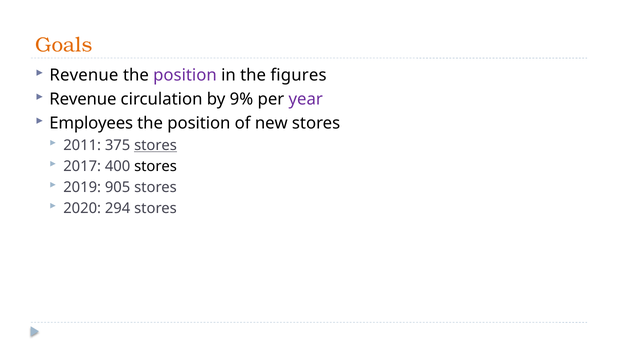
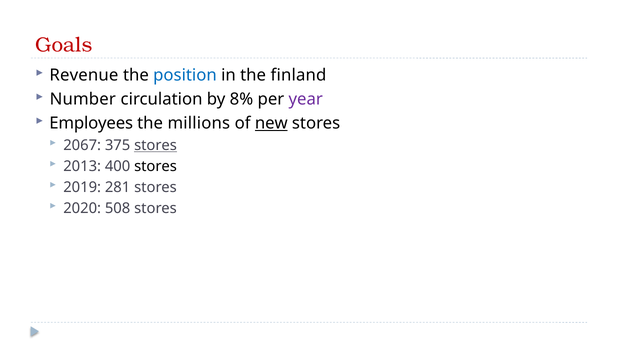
Goals colour: orange -> red (64, 45)
position colour: purple -> blue (185, 75)
figures: figures -> finland (298, 75)
Revenue: Revenue -> Number (83, 99)
9%: 9% -> 8% (241, 99)
position: position -> millions (199, 123)
new underline: none -> present (271, 123)
2011: 2011 -> 2067 (82, 145)
2017: 2017 -> 2013 (82, 166)
905: 905 -> 281 (118, 187)
294: 294 -> 508 (118, 208)
